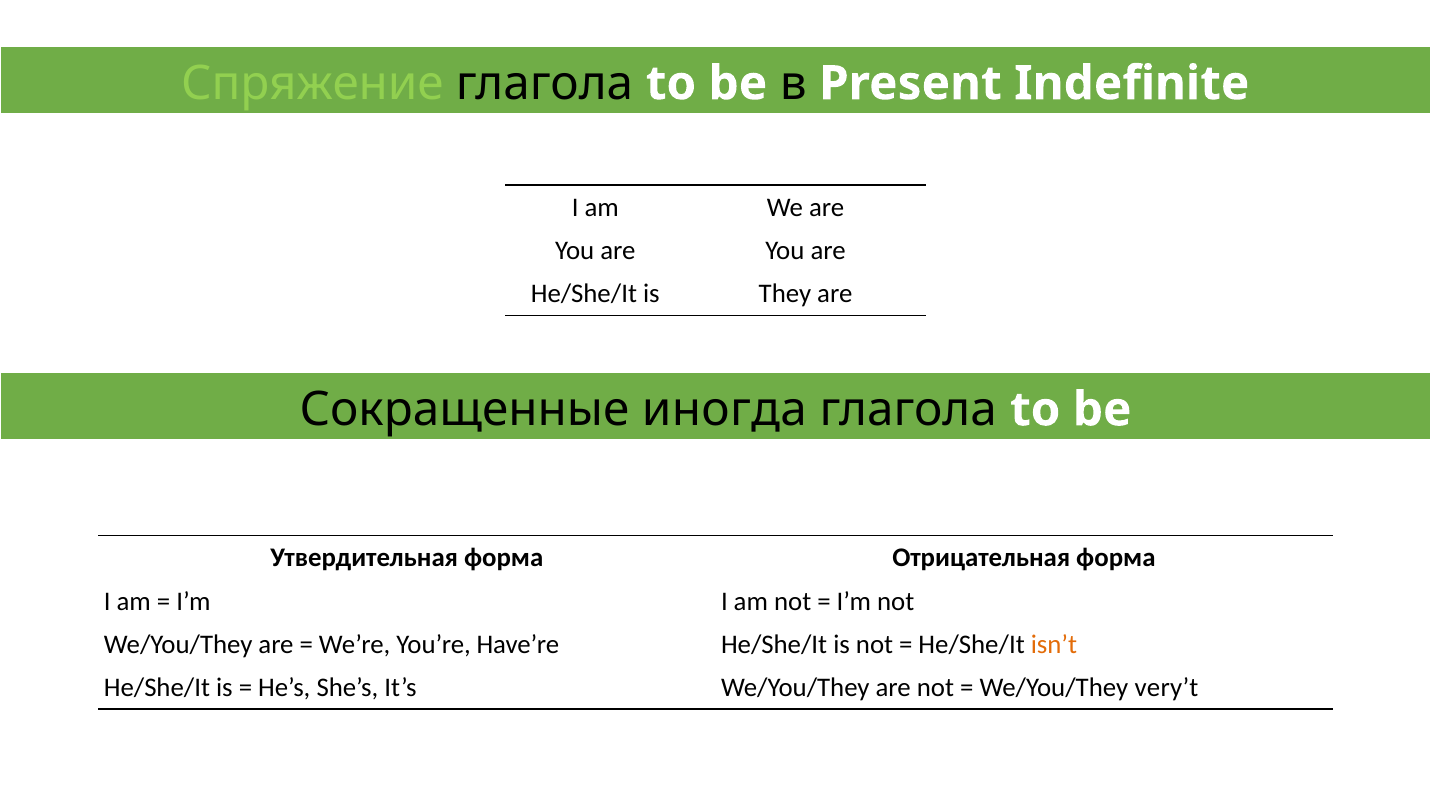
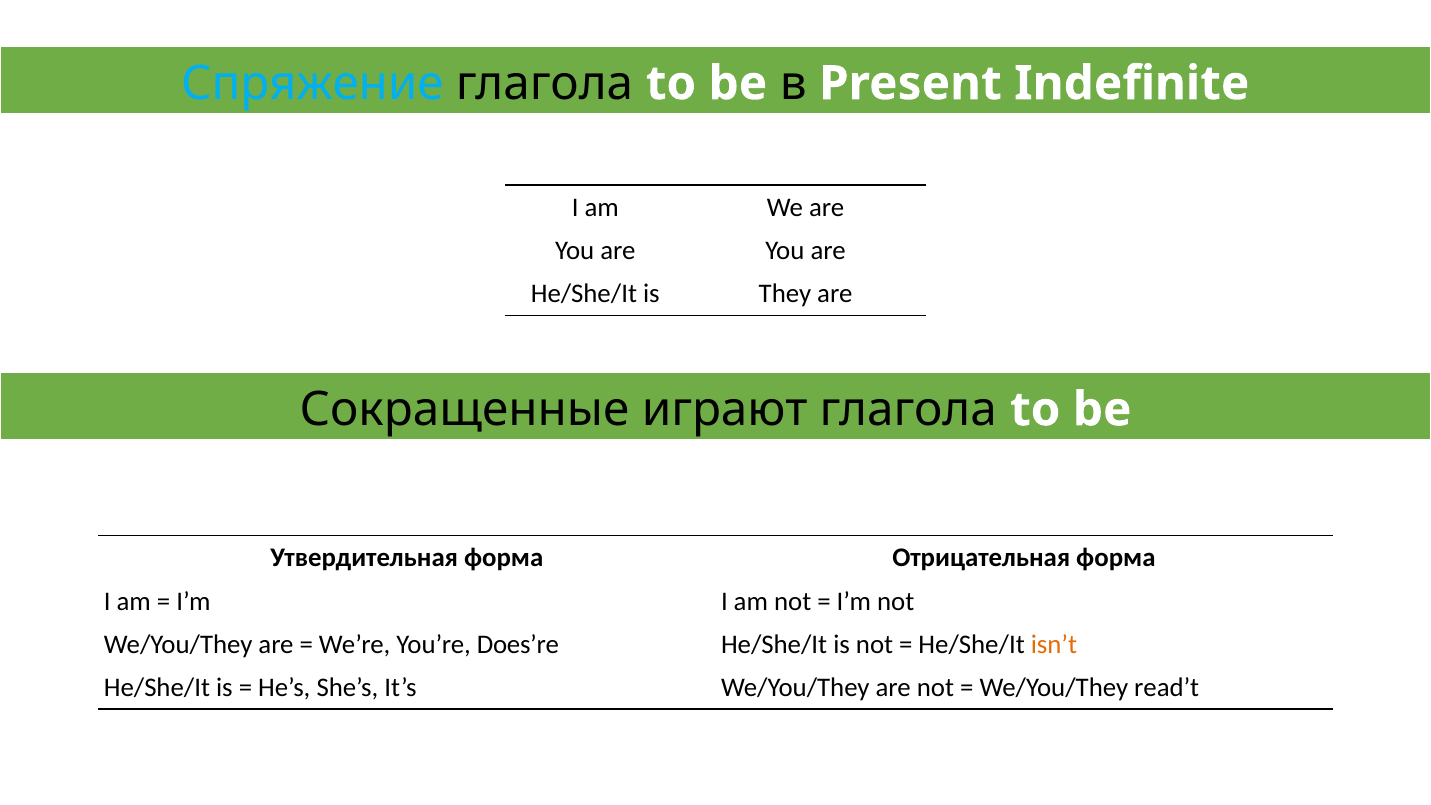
Спряжение colour: light green -> light blue (312, 84)
иногда: иногда -> играют (725, 410)
Have’re: Have’re -> Does’re (518, 645)
very’t: very’t -> read’t (1167, 688)
